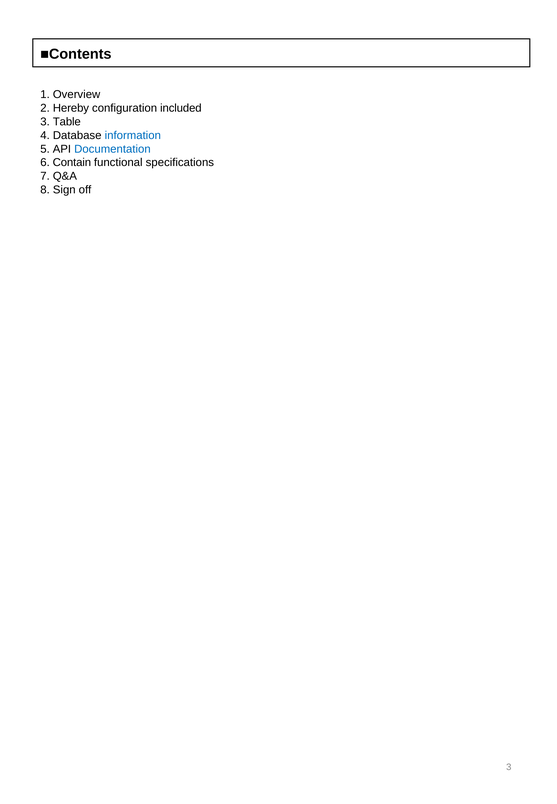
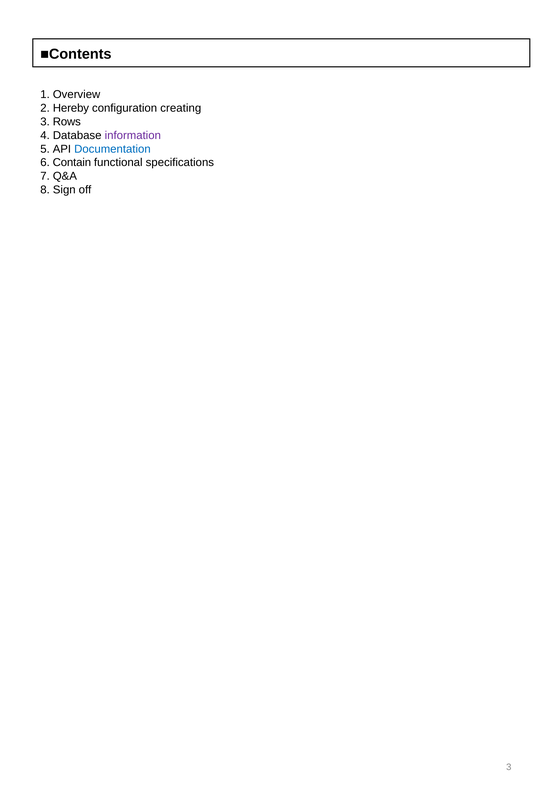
included: included -> creating (181, 108)
Table: Table -> Rows (67, 122)
information colour: blue -> purple (133, 135)
